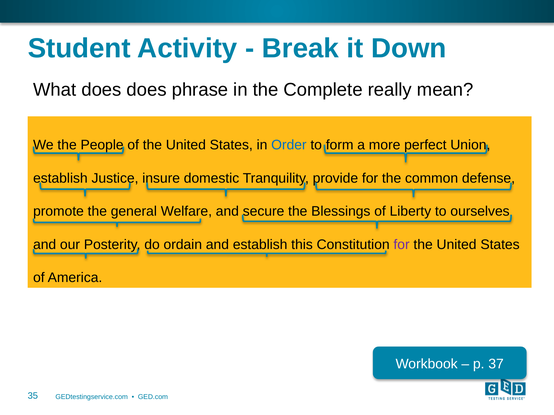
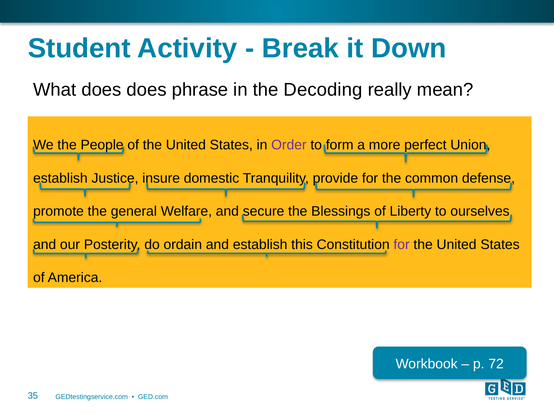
Complete: Complete -> Decoding (323, 90)
Order colour: blue -> purple (289, 145)
37: 37 -> 72 (496, 364)
